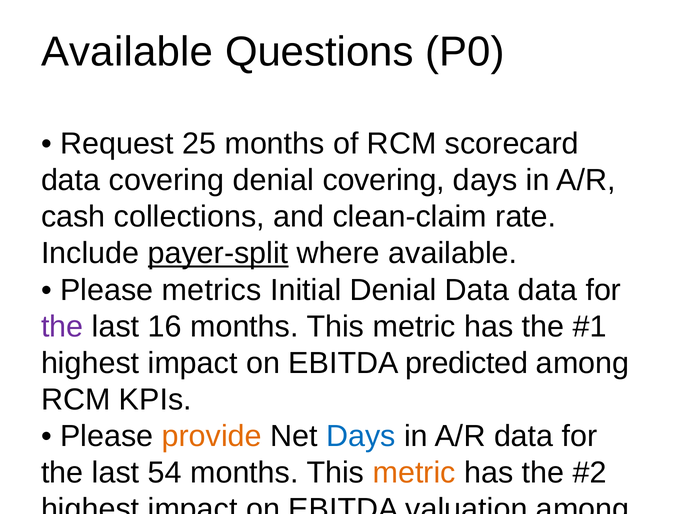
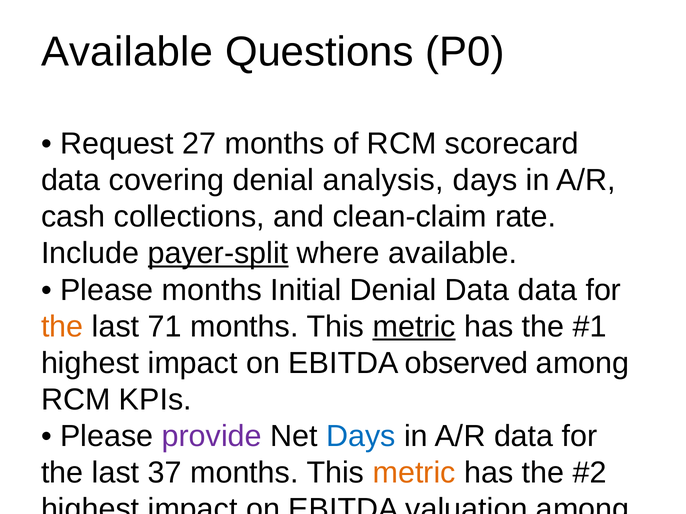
25: 25 -> 27 (199, 144)
denial covering: covering -> analysis (383, 180)
Please metrics: metrics -> months (212, 290)
the colour: purple -> orange (62, 327)
16: 16 -> 71 (165, 327)
metric underline: none -> present (414, 327)
predicted: predicted -> observed (467, 363)
provide colour: orange -> purple (212, 437)
54: 54 -> 37 (165, 473)
